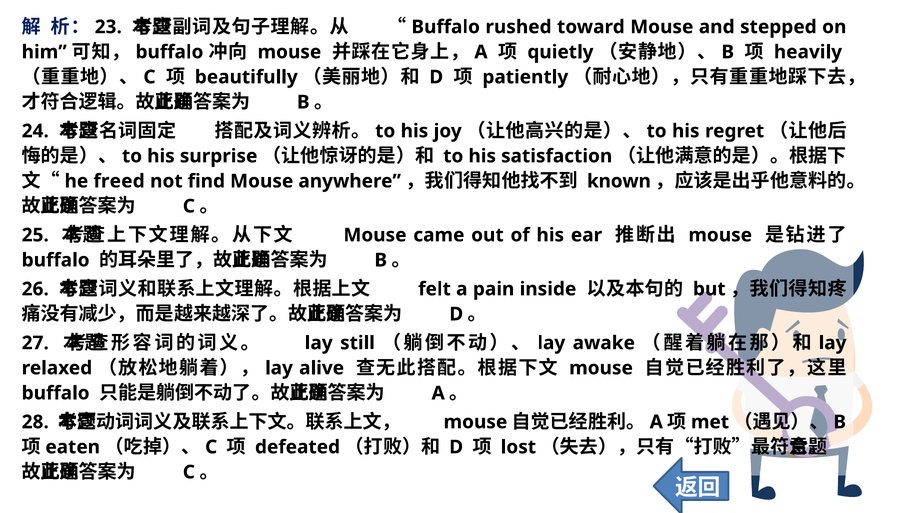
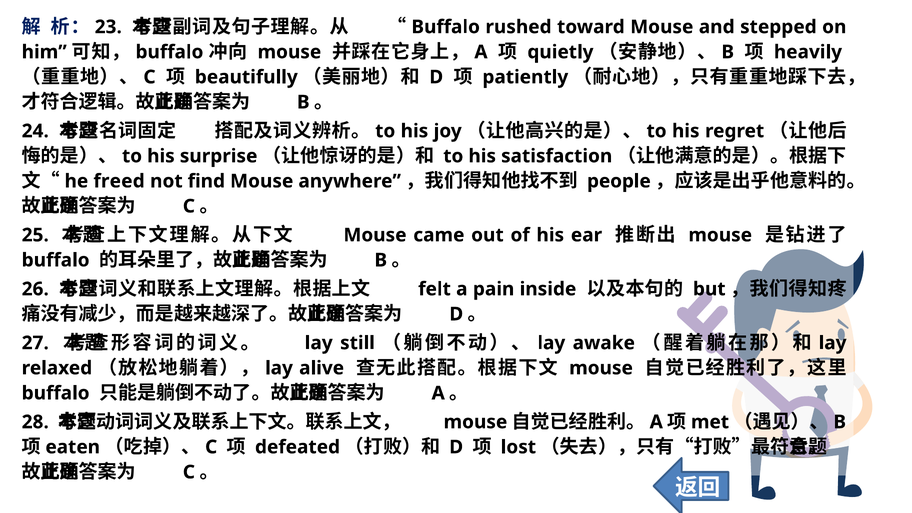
known: known -> people (619, 181)
